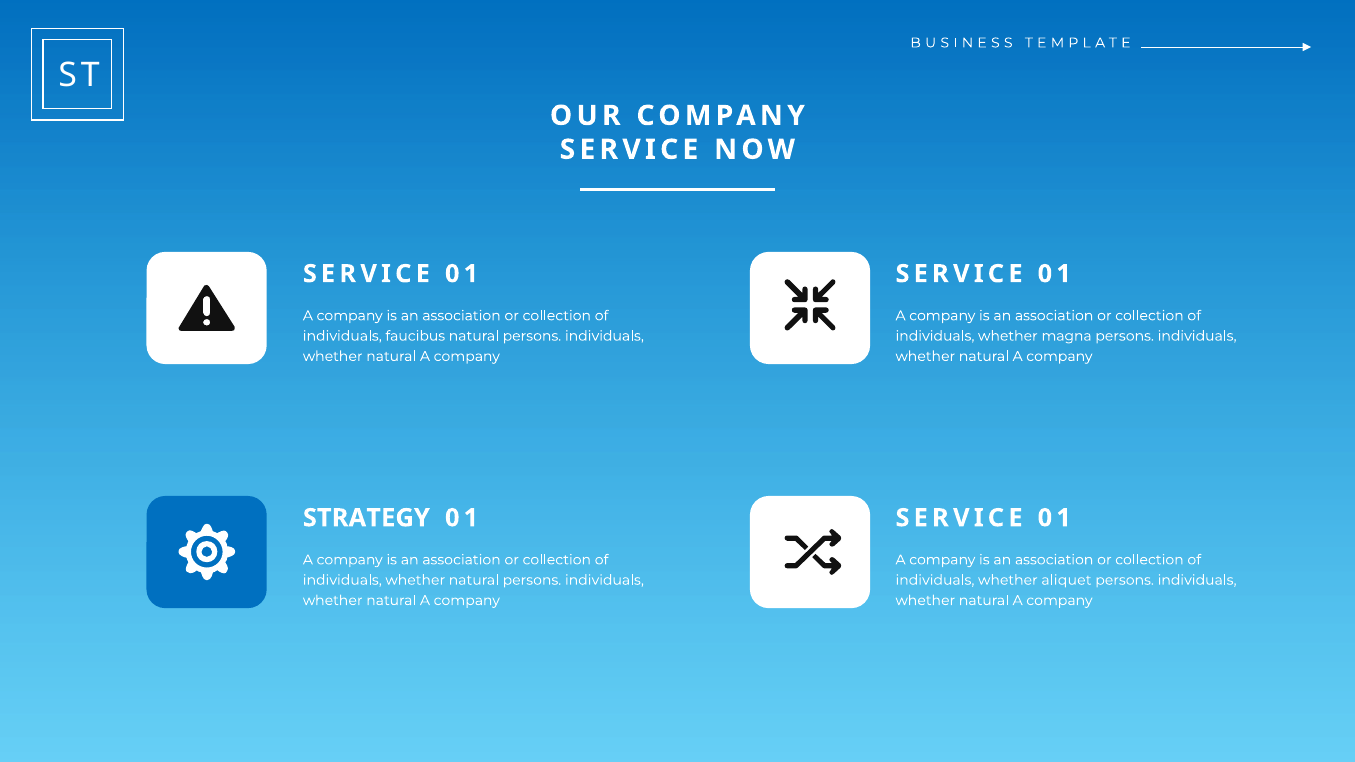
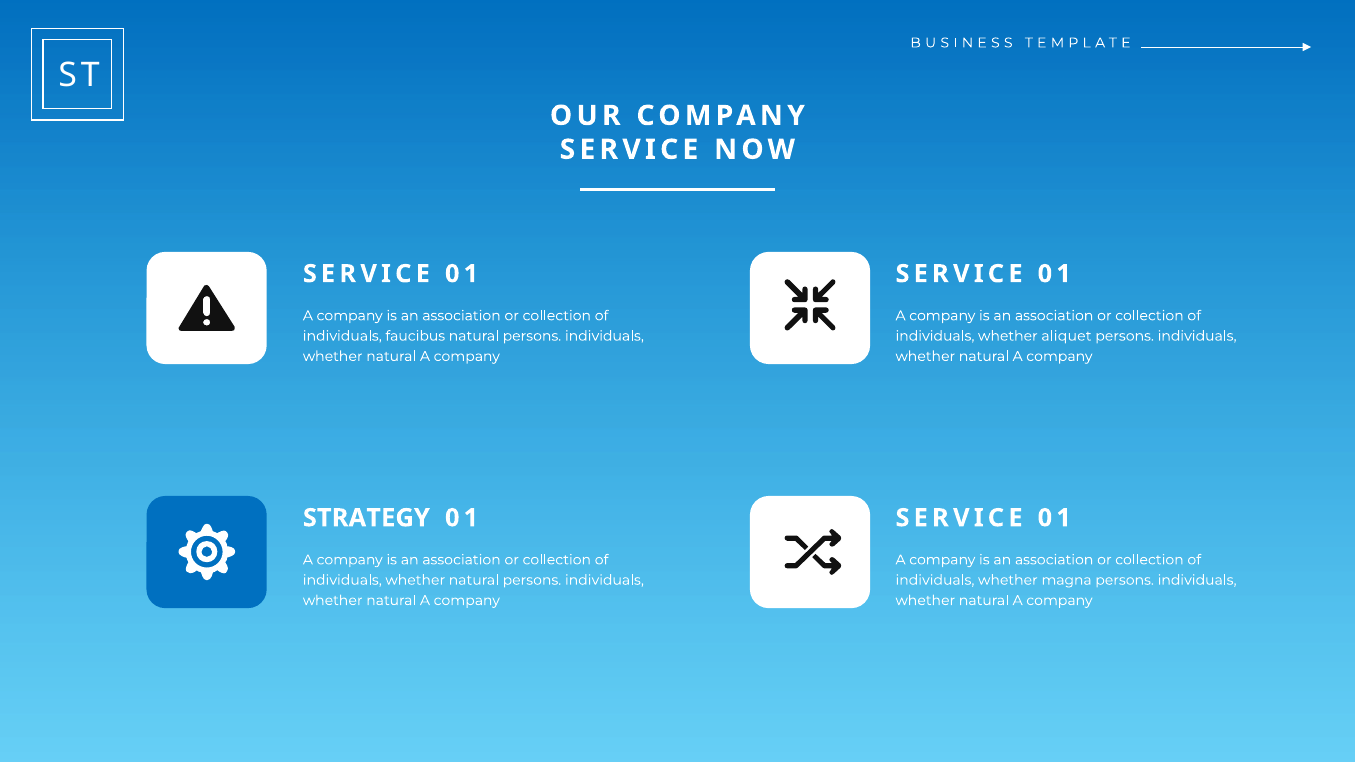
magna: magna -> aliquet (1066, 336)
aliquet: aliquet -> magna (1067, 580)
